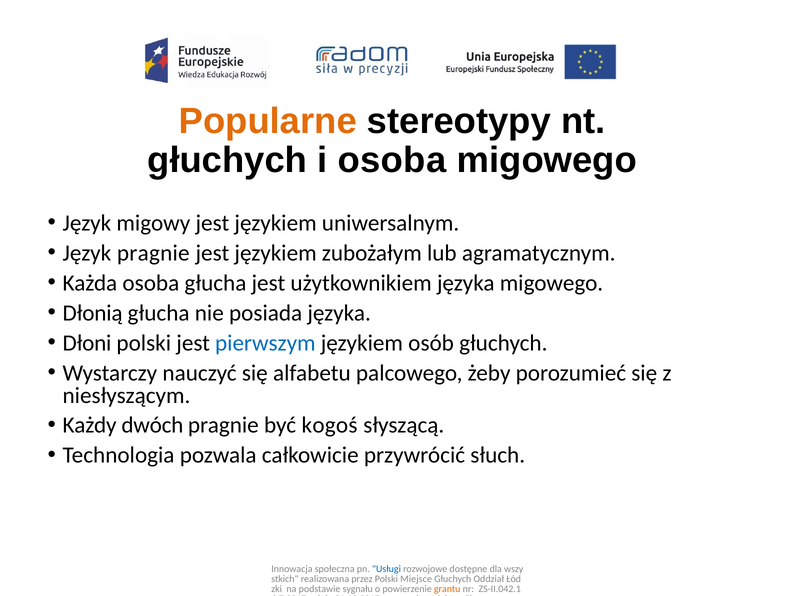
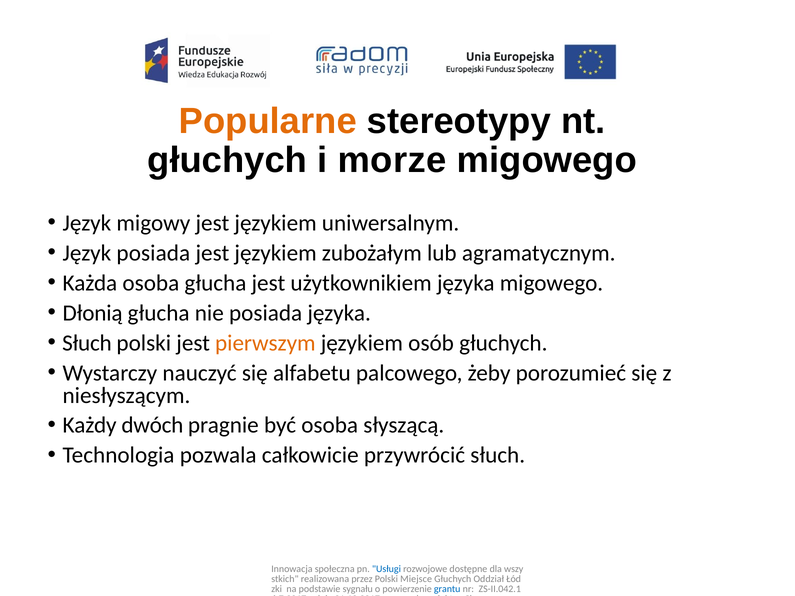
i osoba: osoba -> morze (392, 161)
Język pragnie: pragnie -> posiada (153, 253)
Dłoni: Dłoni -> Słuch (87, 343)
pierwszym colour: blue -> orange (265, 343)
być kogoś: kogoś -> osoba (330, 426)
grantu colour: orange -> blue (447, 589)
